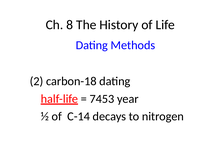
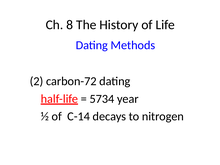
carbon-18: carbon-18 -> carbon-72 (71, 81)
7453: 7453 -> 5734 (102, 99)
